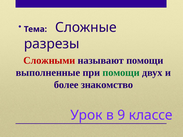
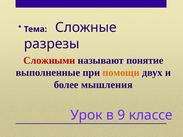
называют помощи: помощи -> понятие (145, 60)
помощи colour: green -> orange (121, 73)
знакомство: знакомство -> мышления (107, 85)
